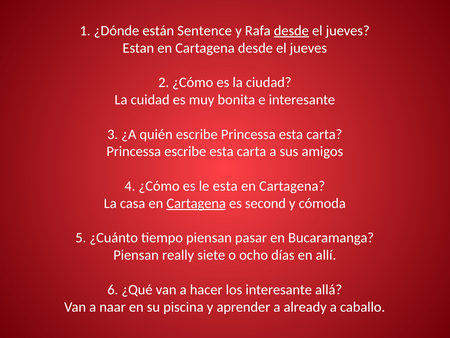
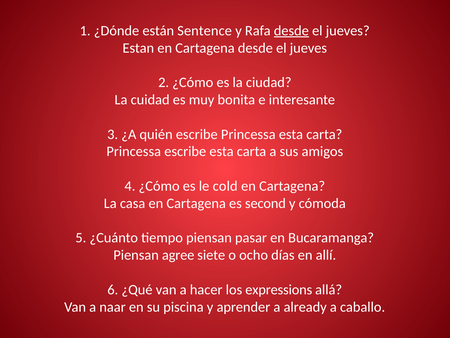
le esta: esta -> cold (225, 186)
Cartagena underline: present -> none (196, 203)
really: really -> agree (178, 255)
los interesante: interesante -> expressions (279, 289)
